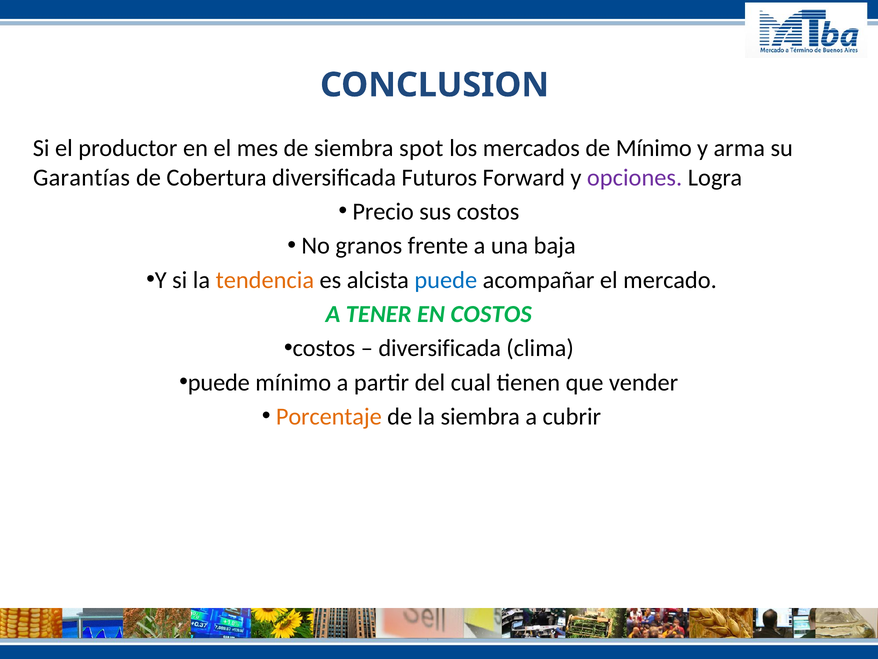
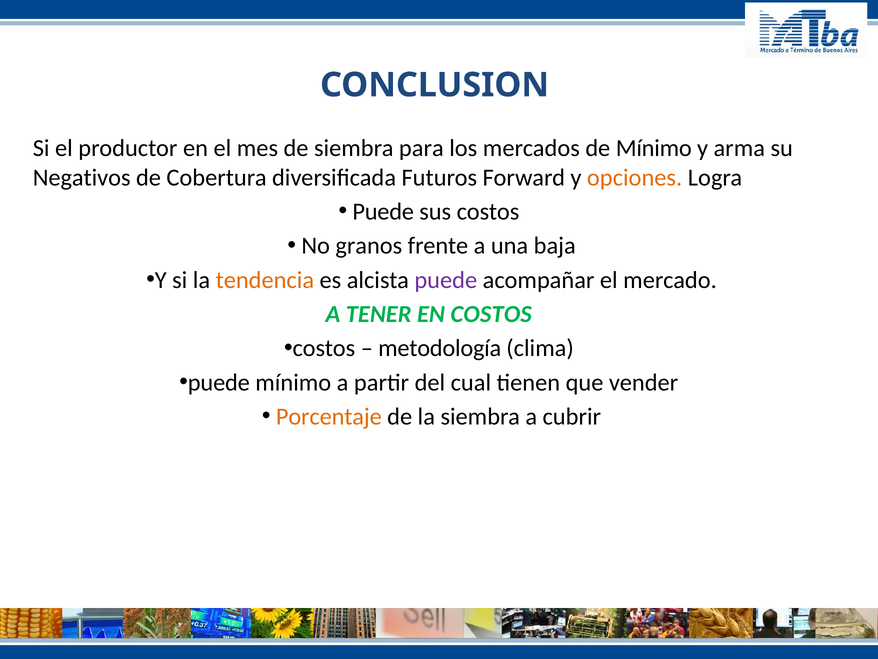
spot: spot -> para (421, 148)
Garantías: Garantías -> Negativos (82, 177)
opciones colour: purple -> orange (635, 177)
Precio: Precio -> Puede (383, 212)
puede colour: blue -> purple (446, 280)
diversificada: diversificada -> metodología (440, 348)
